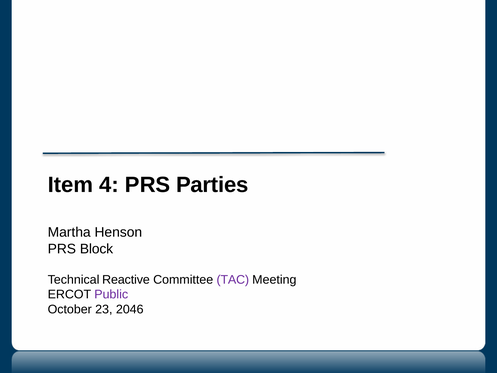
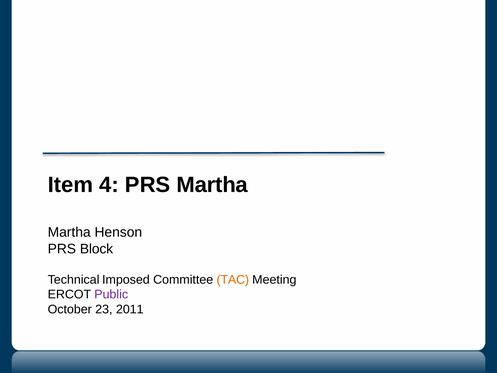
PRS Parties: Parties -> Martha (212, 185)
Reactive: Reactive -> Imposed (126, 279)
TAC colour: purple -> orange (233, 279)
2046: 2046 -> 2011 (130, 309)
